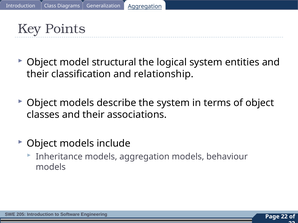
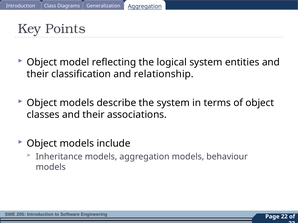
structural: structural -> reflecting (114, 62)
